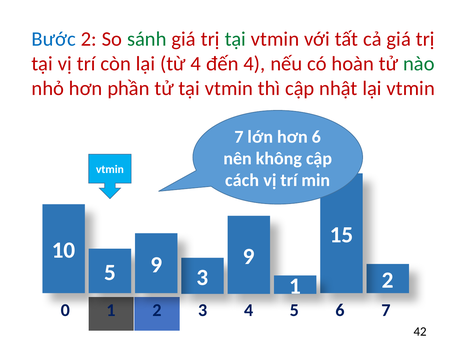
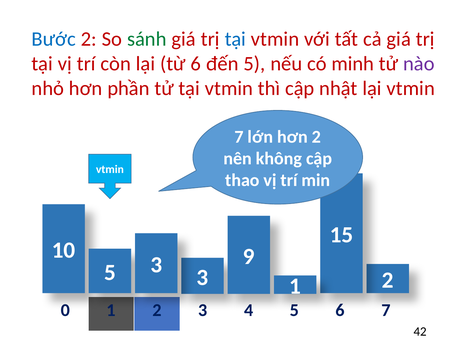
tại colour: green -> blue (235, 39)
từ 4: 4 -> 6 (196, 64)
đến 4: 4 -> 5 (254, 64)
hoàn: hoàn -> minh (353, 64)
nào colour: green -> purple (419, 64)
hơn 6: 6 -> 2 (316, 137)
cách: cách -> thao (242, 180)
5 9: 9 -> 3 (156, 265)
